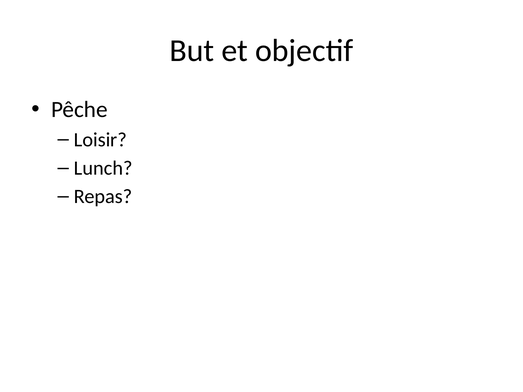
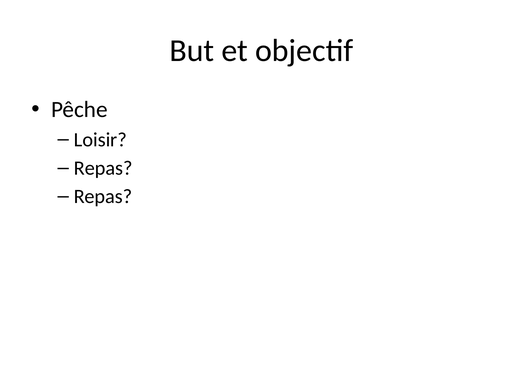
Lunch: Lunch -> Repas (103, 168)
